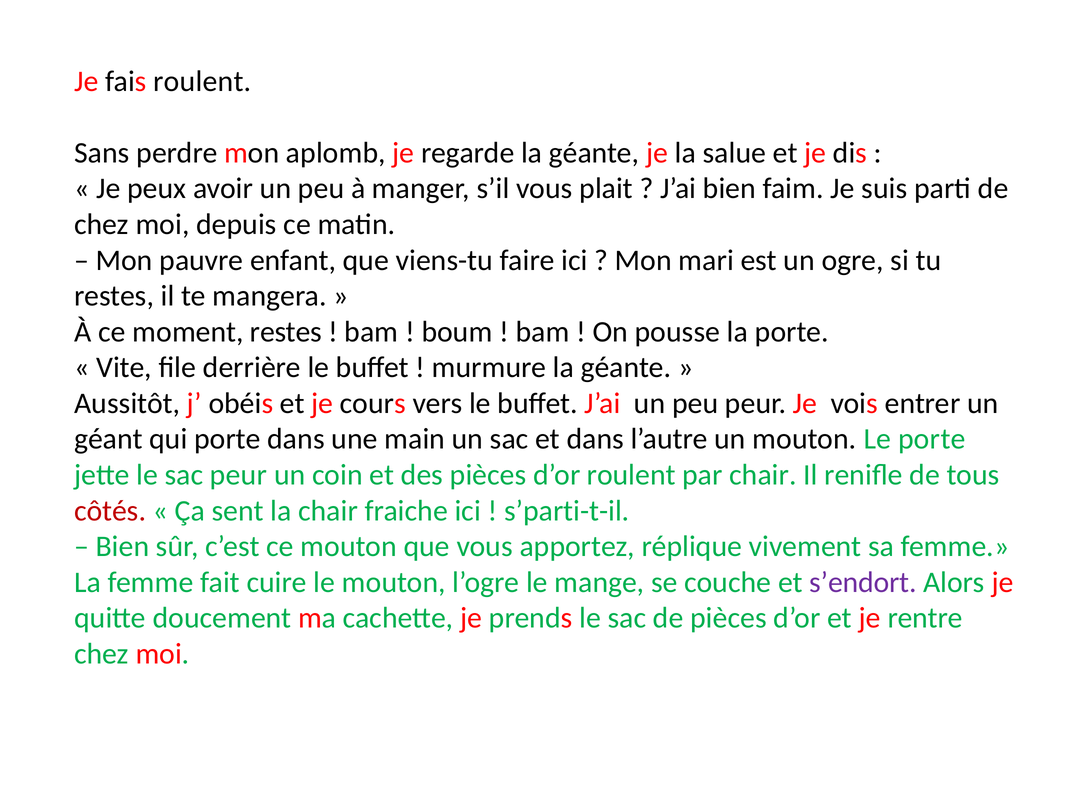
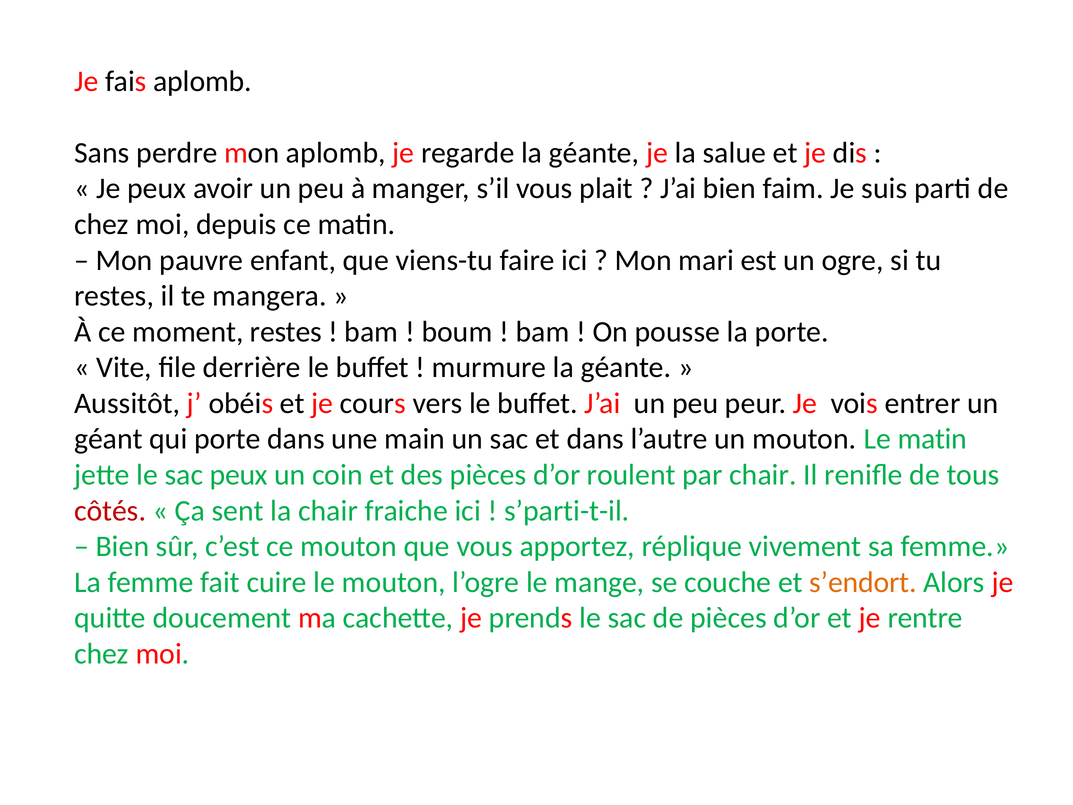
fais roulent: roulent -> aplomb (202, 81)
Le porte: porte -> matin (932, 439)
sac peur: peur -> peux (239, 475)
s’endort colour: purple -> orange (863, 582)
